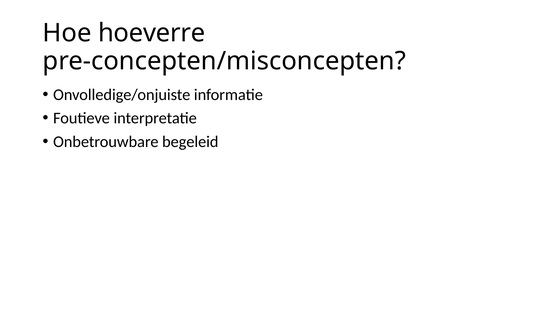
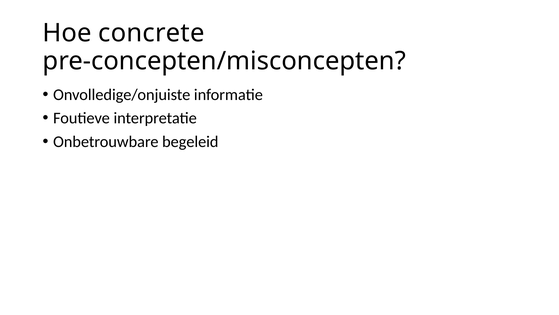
hoeverre: hoeverre -> concrete (151, 33)
